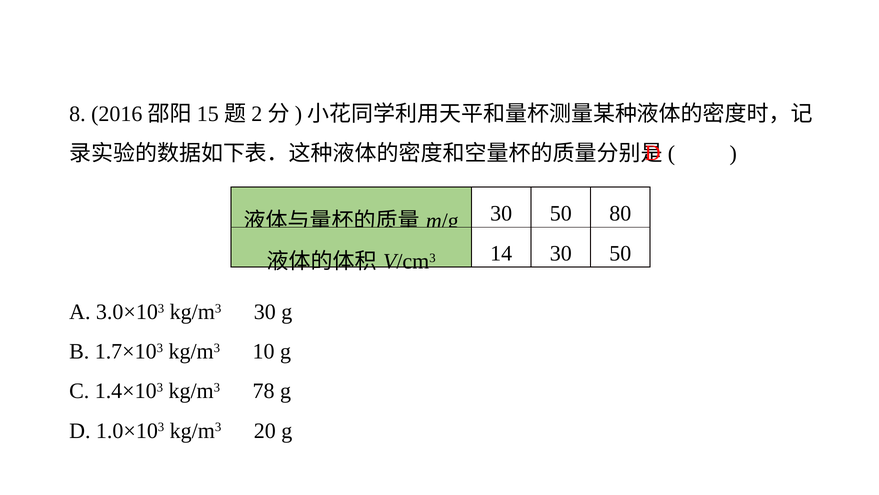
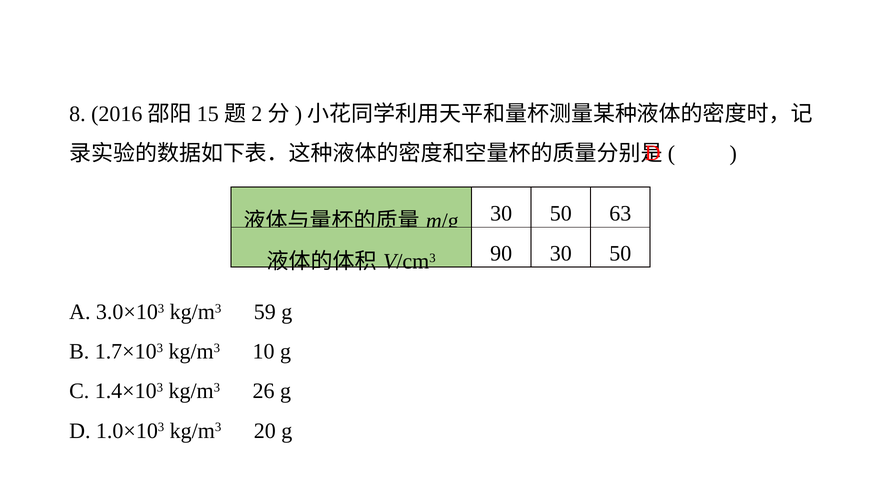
80: 80 -> 63 (620, 213)
14: 14 -> 90 (501, 253)
kg/m3 30: 30 -> 59 (265, 312)
78: 78 -> 26 (264, 391)
